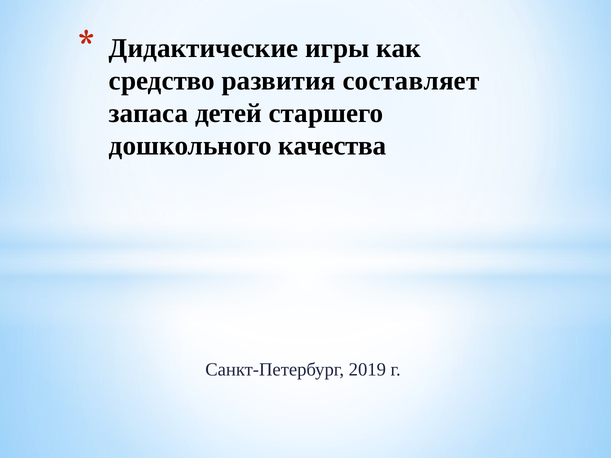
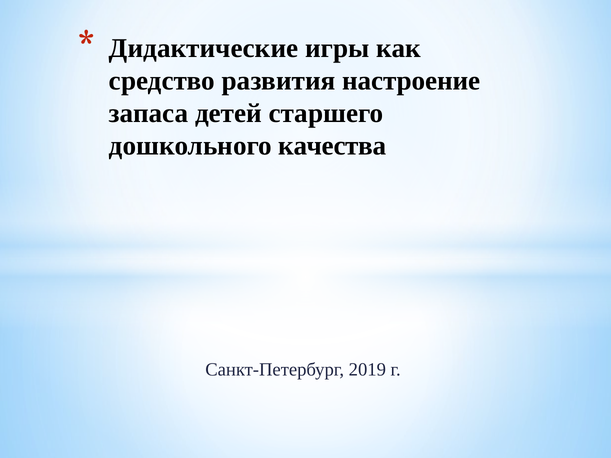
составляет: составляет -> настроение (411, 81)
